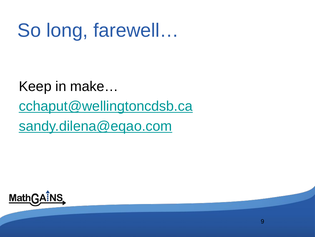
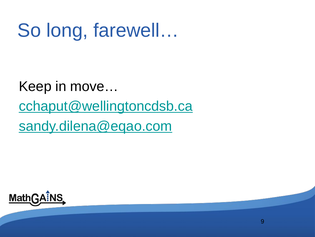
make…: make… -> move… (94, 86)
